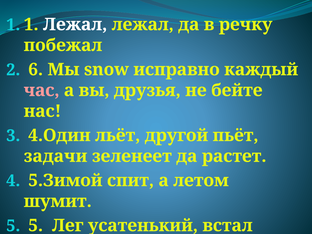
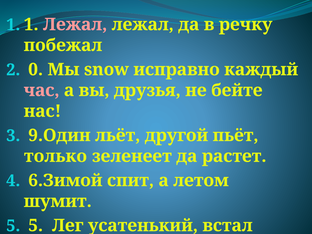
Лежал colour: white -> pink (75, 24)
6: 6 -> 0 (36, 70)
4.Один: 4.Один -> 9.Один (59, 135)
задачи: задачи -> только (55, 156)
5.Зимой: 5.Зимой -> 6.Зимой (65, 180)
